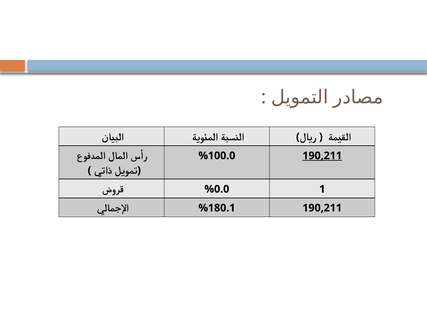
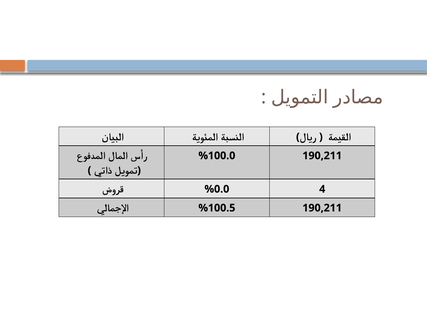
190,211 underline: present -> none (322, 155)
1: 1 -> 4 (322, 189)
%180.1: %180.1 -> %100.5 (217, 207)
